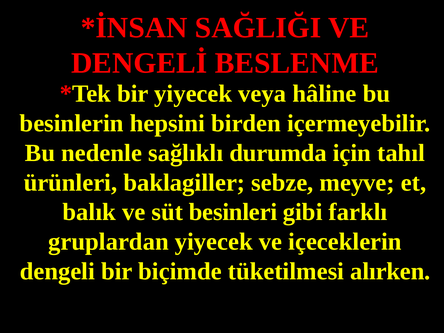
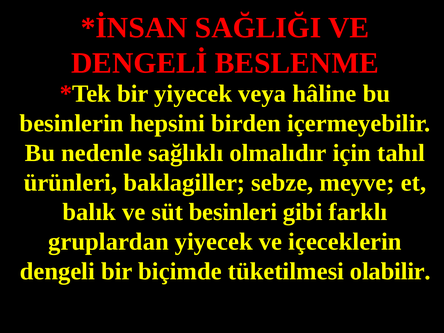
durumda: durumda -> olmalıdır (278, 153)
alırken: alırken -> olabilir (390, 271)
